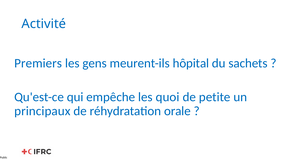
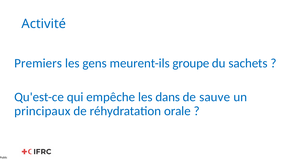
hôpital: hôpital -> groupe (191, 63)
quoi: quoi -> dans (168, 97)
petite: petite -> sauve (215, 97)
